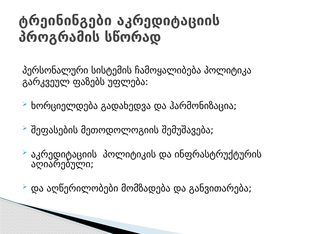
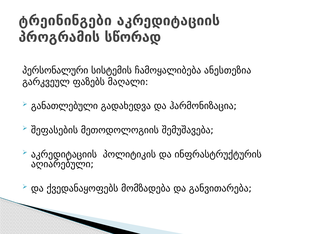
პოლიტიკა: პოლიტიკა -> ანესთეზია (228, 70)
უფლება: უფლება -> მაღალი (128, 82)
ხორციელდება: ხორციელდება -> განათლებული (64, 106)
აღწერილობები: აღწერილობები -> ქვედანაყოფებს (82, 188)
